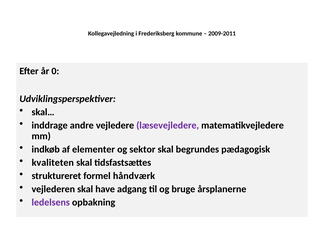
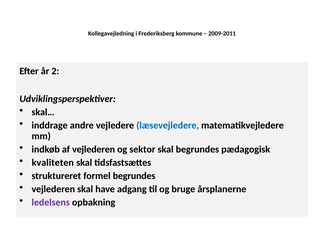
0: 0 -> 2 (55, 71)
læsevejledere colour: purple -> blue (168, 125)
af elementer: elementer -> vejlederen (94, 149)
formel håndværk: håndværk -> begrundes (134, 176)
